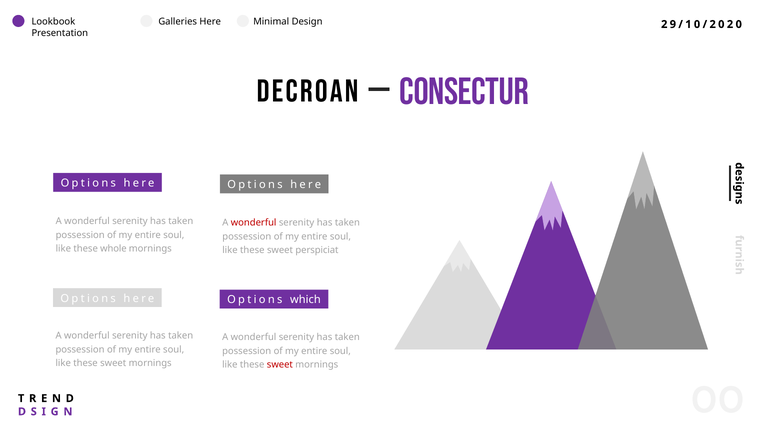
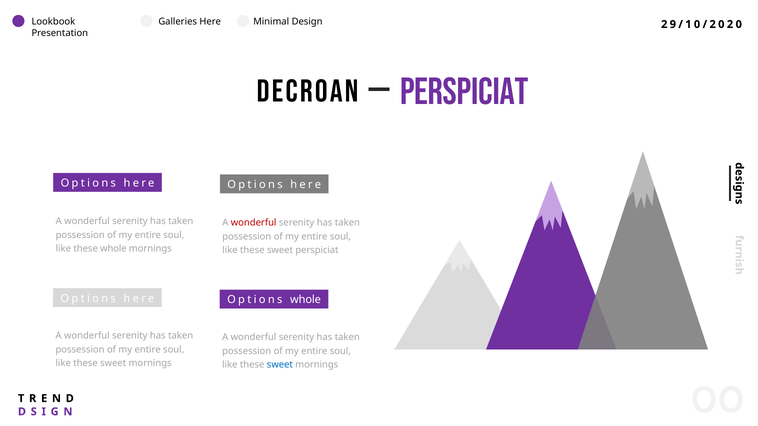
DECROAN CONSECTUR: CONSECTUR -> PERSPICIAT (464, 92)
Options which: which -> whole (306, 300)
sweet colour: red -> blue (280, 365)
